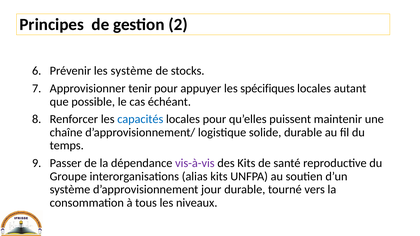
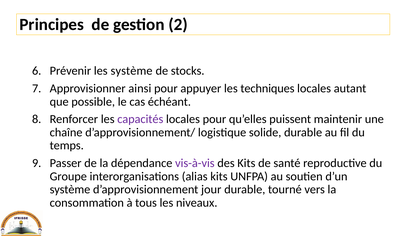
tenir: tenir -> ainsi (140, 89)
spécifiques: spécifiques -> techniques (267, 89)
capacités colour: blue -> purple (140, 119)
